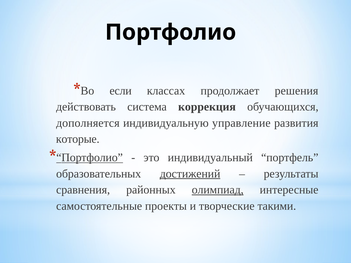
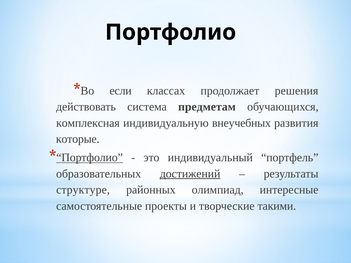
коррекция: коррекция -> предметам (207, 107)
дополняется: дополняется -> комплексная (88, 123)
управление: управление -> внеучебных (241, 123)
сравнения: сравнения -> структуре (83, 190)
олимпиад underline: present -> none (218, 190)
